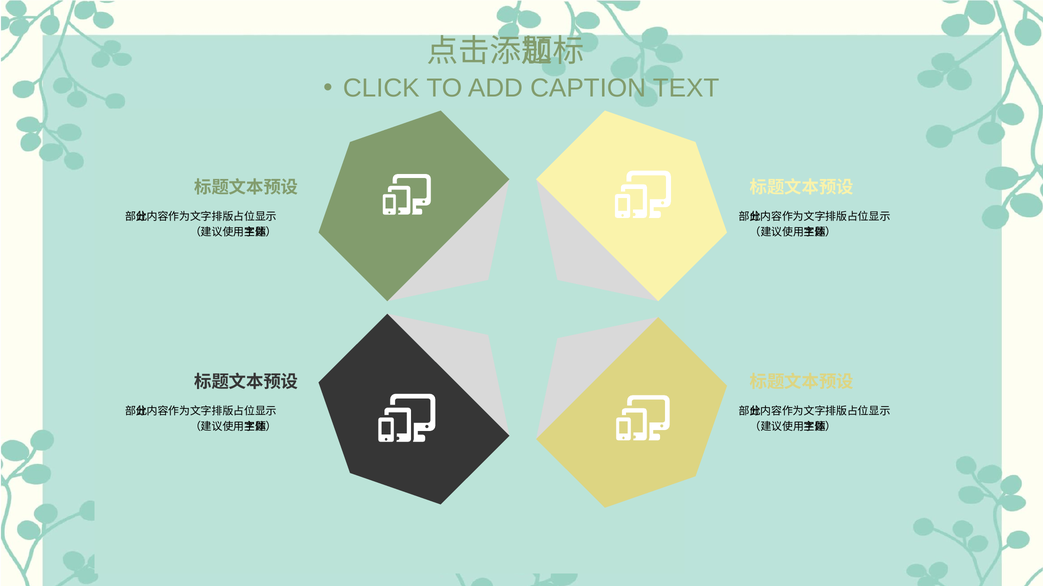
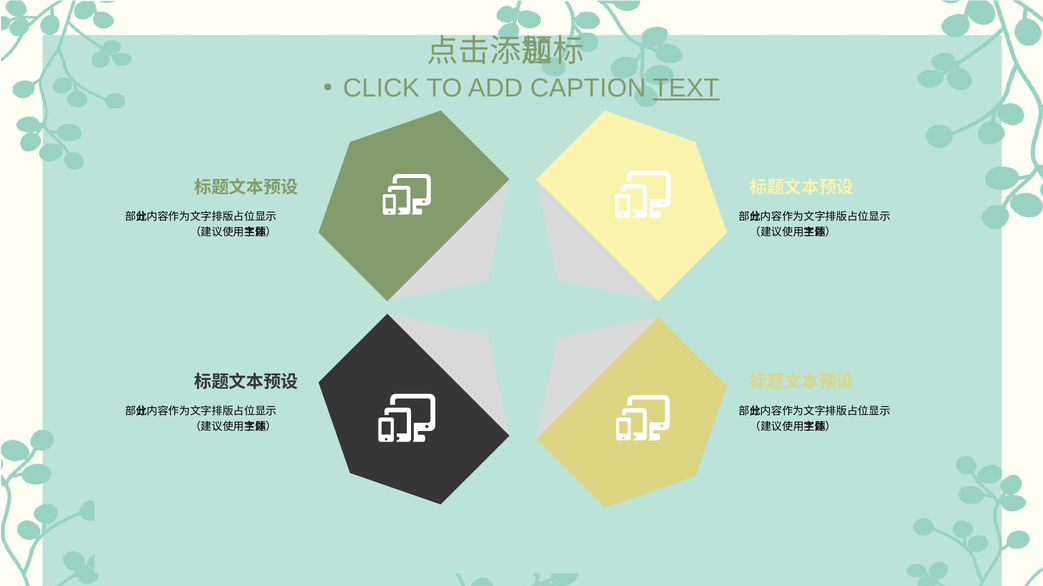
TEXT underline: none -> present (686, 88)
